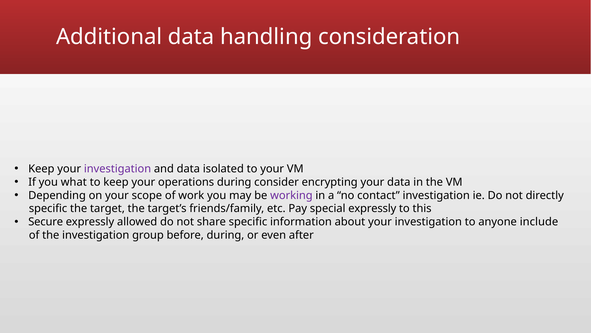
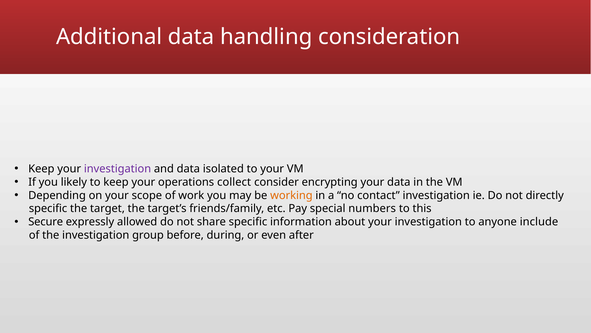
what: what -> likely (74, 182)
operations during: during -> collect (234, 182)
working colour: purple -> orange (291, 195)
special expressly: expressly -> numbers (372, 208)
